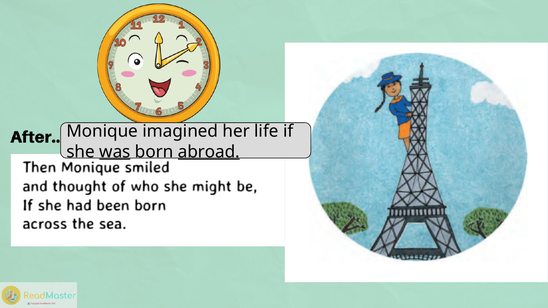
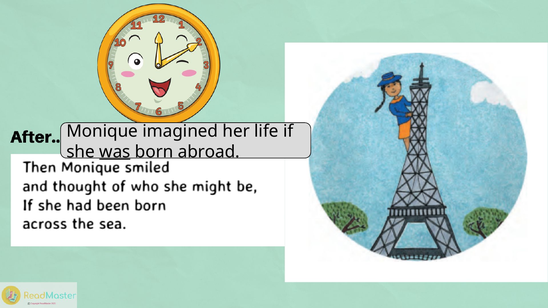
abroad underline: present -> none (209, 152)
